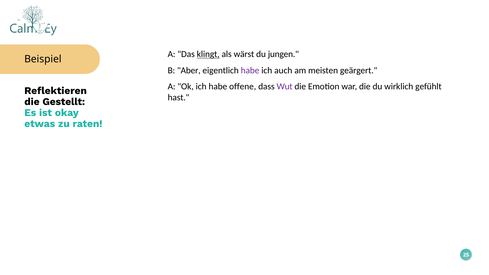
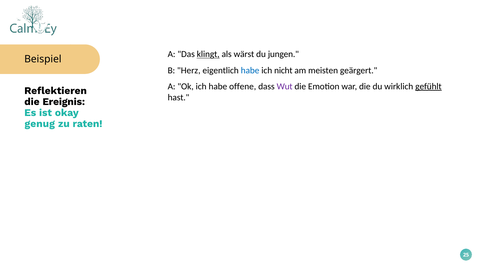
Aber: Aber -> Herz (189, 70)
habe colour: purple -> blue (250, 70)
auch: auch -> nicht (283, 70)
gefühlt underline: none -> present (428, 86)
Gestellt: Gestellt -> Ereignis (64, 102)
etwas: etwas -> genug (40, 124)
